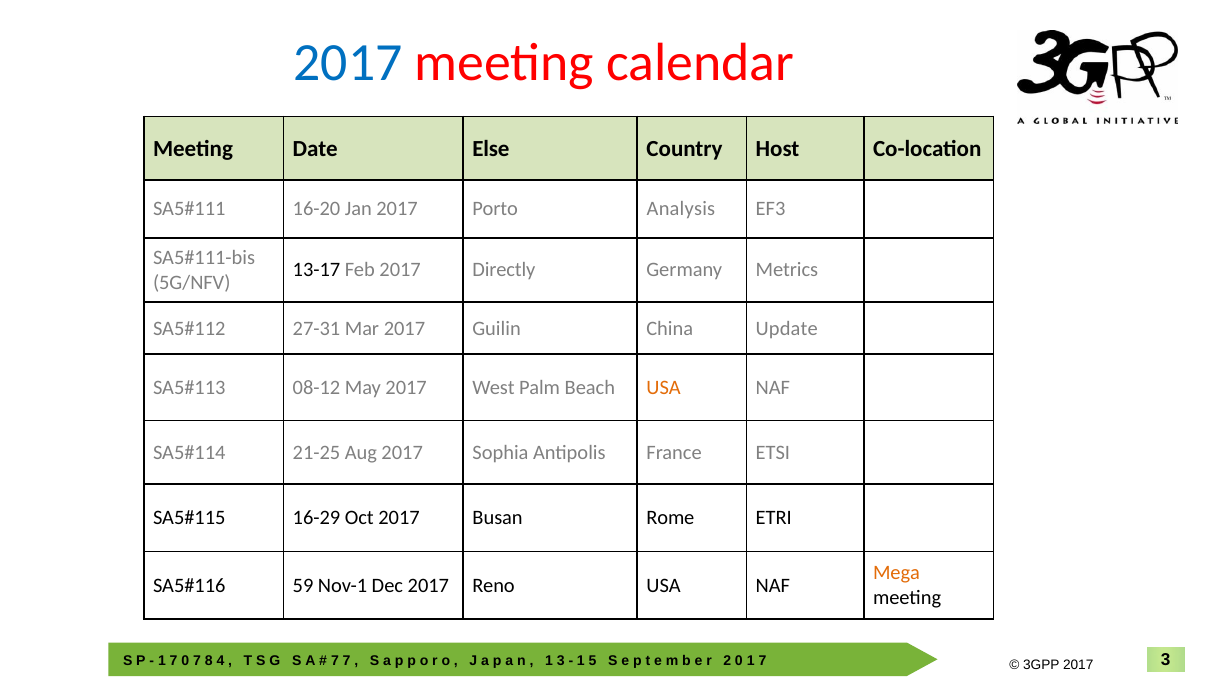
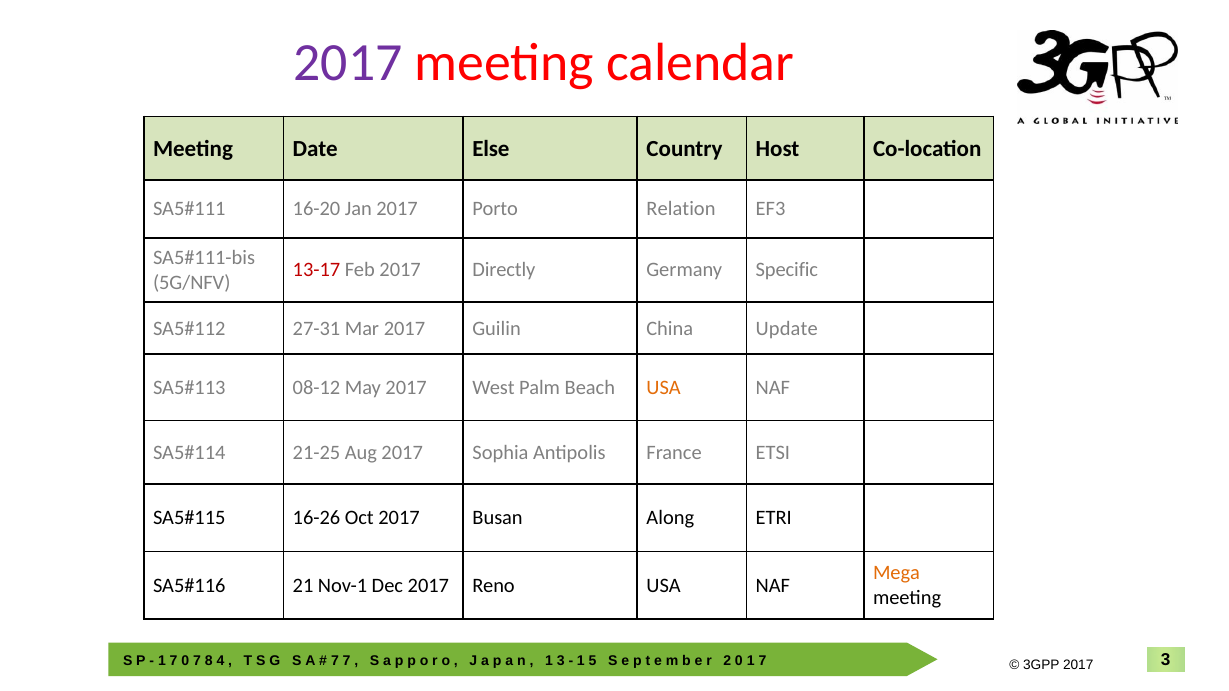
2017 colour: blue -> purple (348, 63)
Analysis: Analysis -> Relation (681, 209)
13-17 colour: black -> red (316, 270)
Metrics: Metrics -> Specific (787, 270)
16-29: 16-29 -> 16-26 (316, 518)
Rome: Rome -> Along (670, 518)
59: 59 -> 21 (303, 586)
